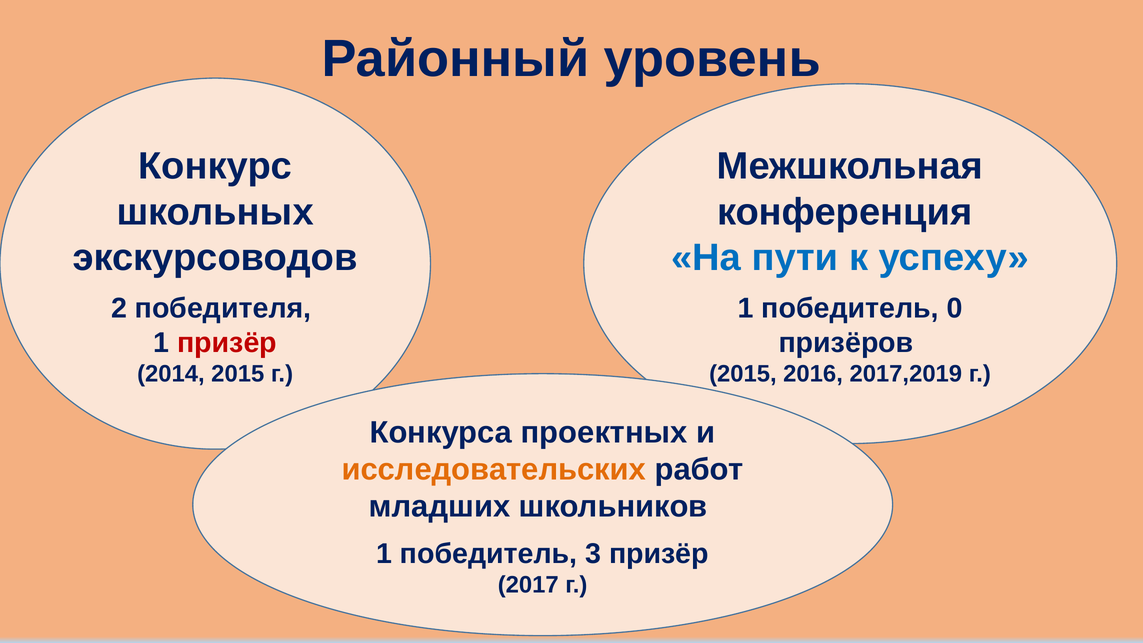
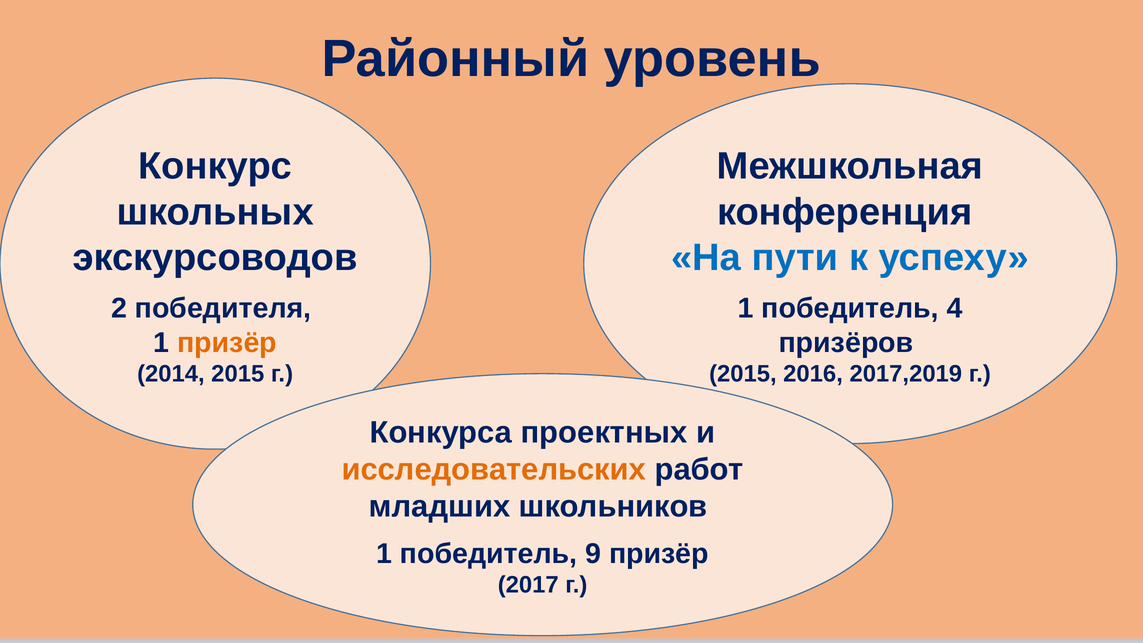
0: 0 -> 4 (955, 308)
призёр colour: red -> orange (227, 343)
3: 3 -> 9 (593, 554)
